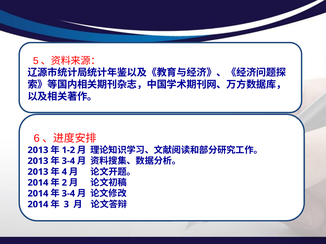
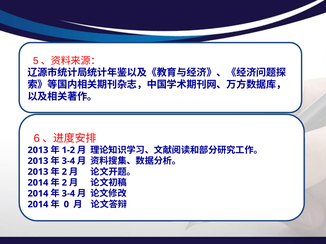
4: 4 -> 2 (64, 172)
3: 3 -> 0 (66, 205)
